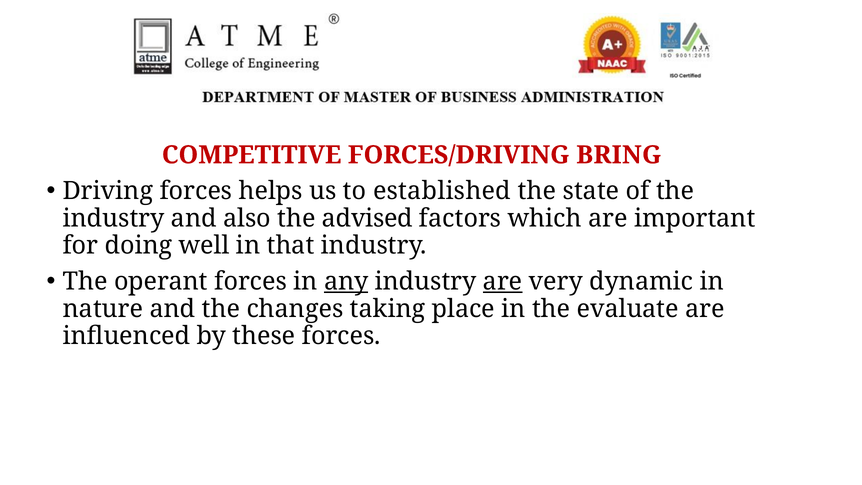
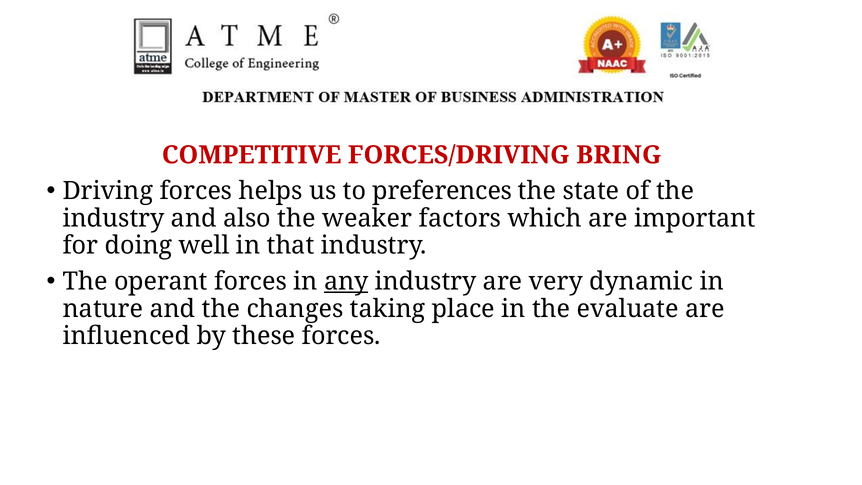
established: established -> preferences (442, 191)
advised: advised -> weaker (367, 218)
are underline: present -> none (503, 282)
